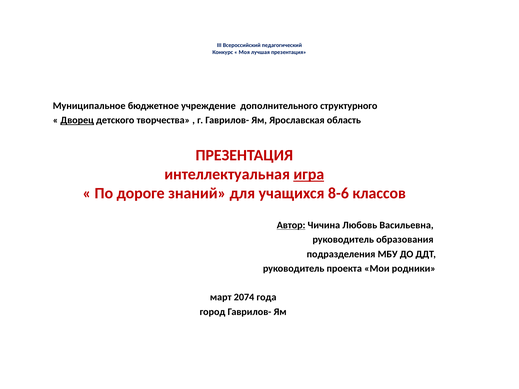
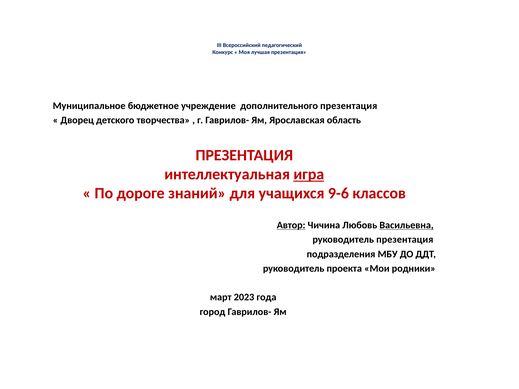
дополнительного структурного: структурного -> презентация (349, 106)
Дворец underline: present -> none (77, 120)
8-6: 8-6 -> 9-6 (338, 193)
Васильевна underline: none -> present (406, 225)
руководитель образования: образования -> презентация (405, 240)
2074: 2074 -> 2023 (244, 297)
